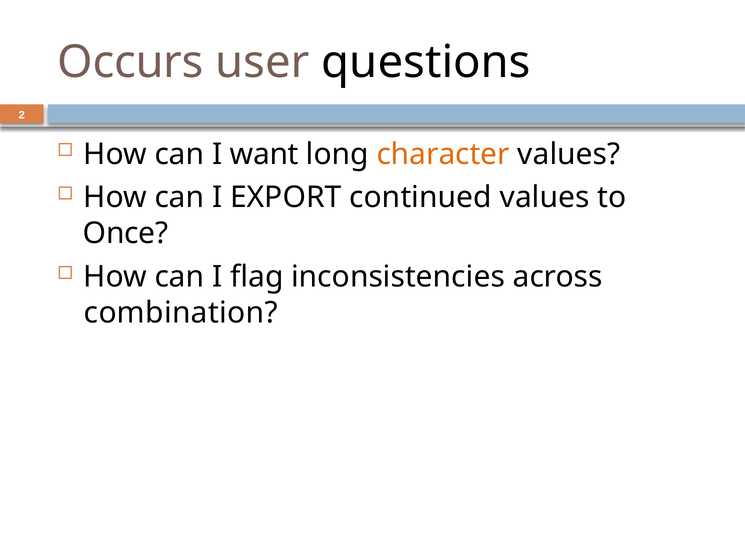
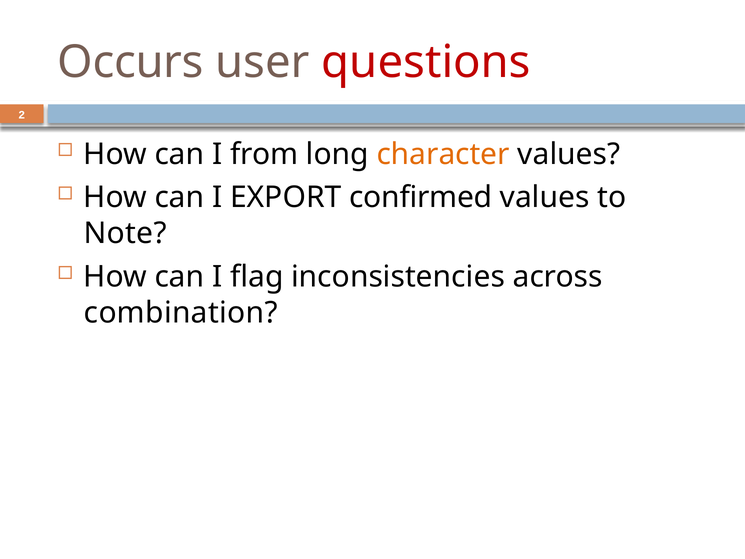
questions colour: black -> red (426, 62)
want: want -> from (264, 154)
continued: continued -> confirmed (421, 197)
Once: Once -> Note (125, 233)
